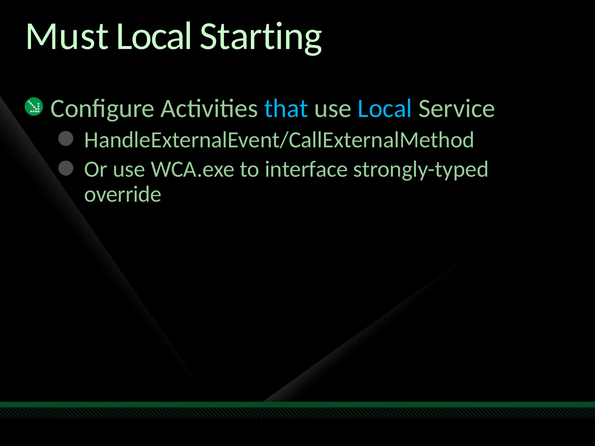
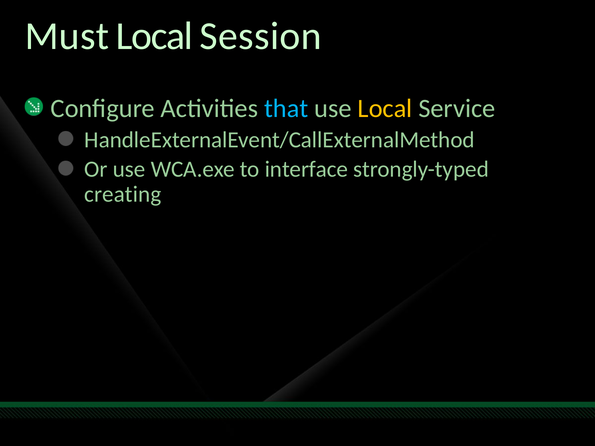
Starting: Starting -> Session (261, 36)
Local colour: light blue -> yellow (385, 108)
override: override -> creating (123, 194)
